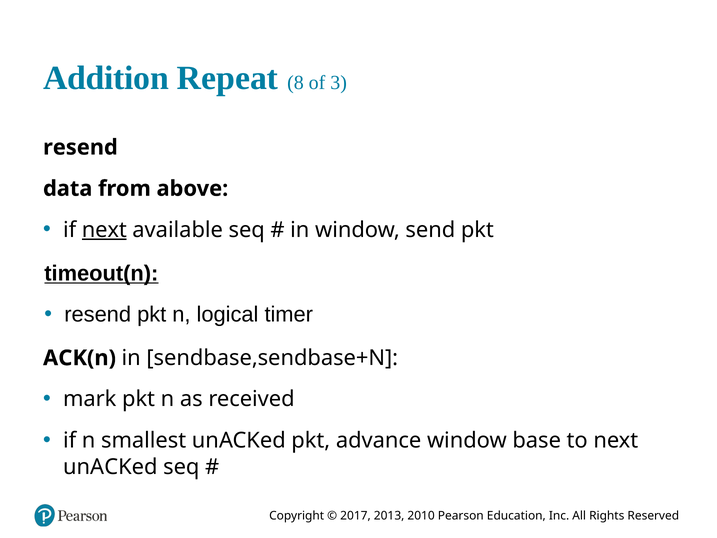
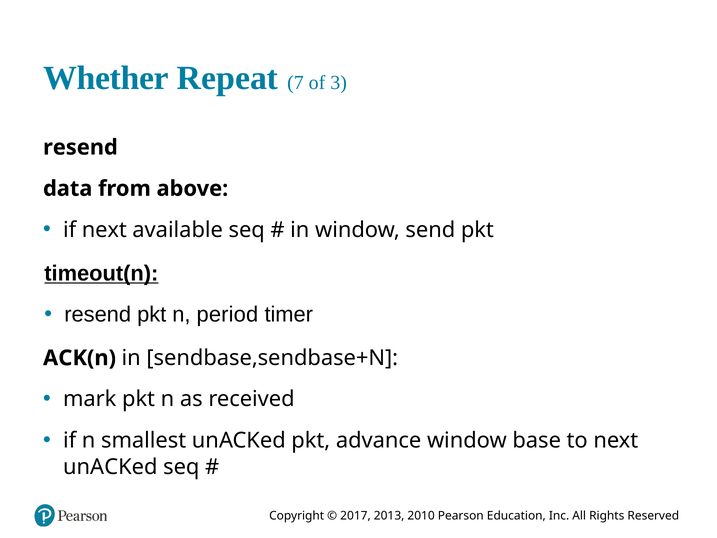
Addition: Addition -> Whether (106, 78)
8: 8 -> 7 (295, 82)
next underline: present -> none (104, 230)
logical: logical -> period (227, 315)
